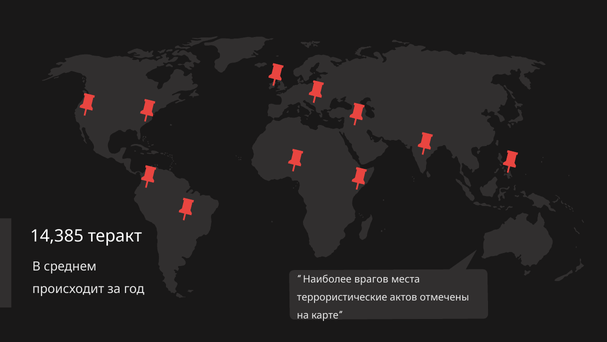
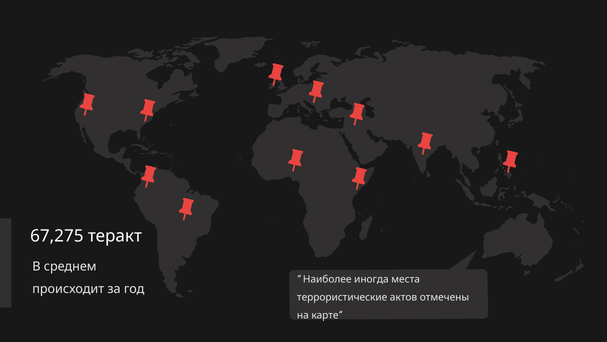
14,385: 14,385 -> 67,275 (57, 236)
врагов: врагов -> иногда (371, 279)
